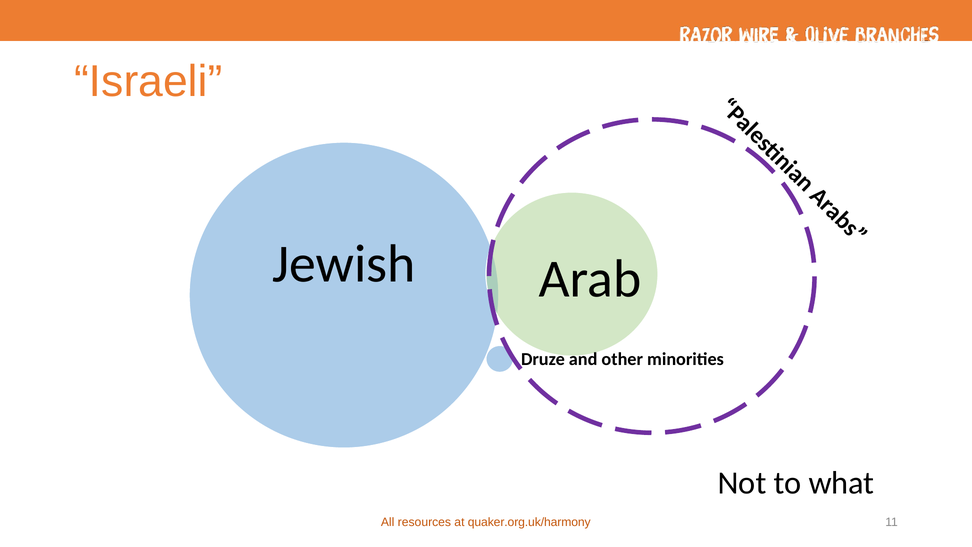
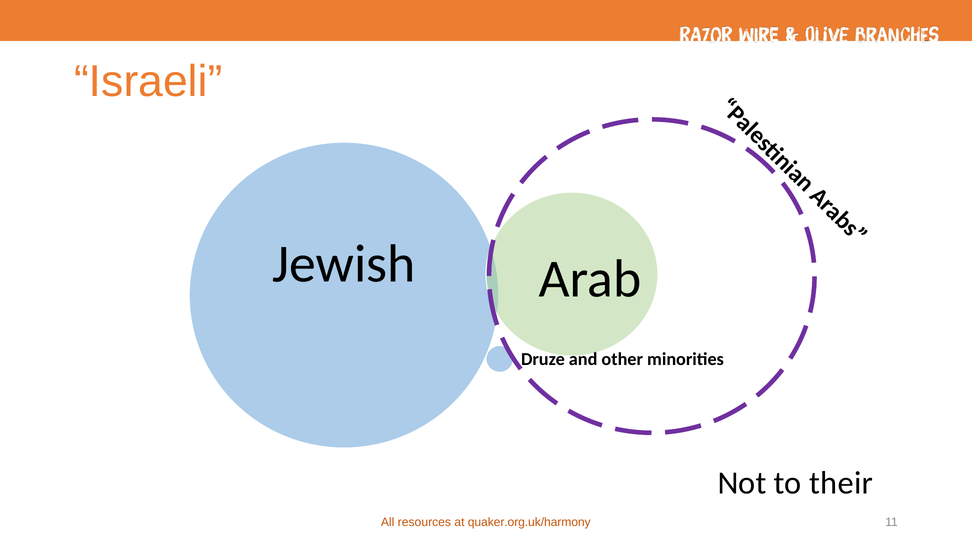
what: what -> their (841, 483)
